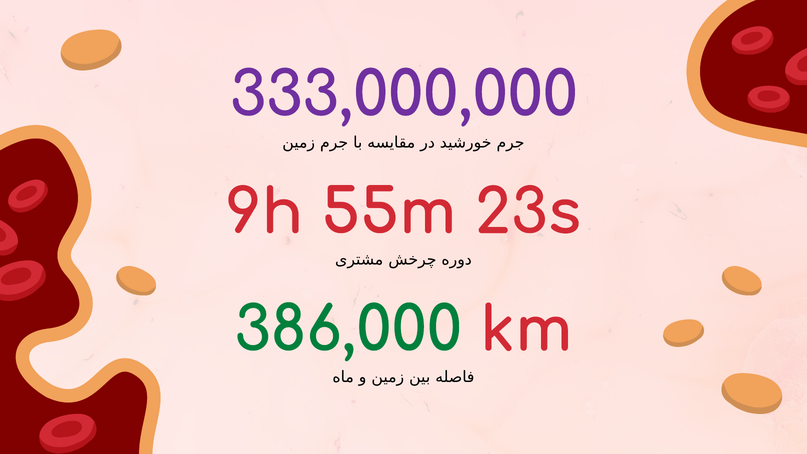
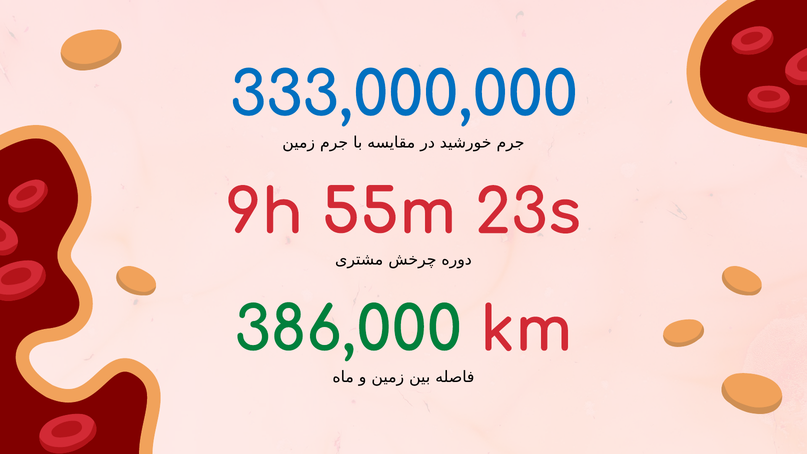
333,000,000 colour: purple -> blue (404, 95)
